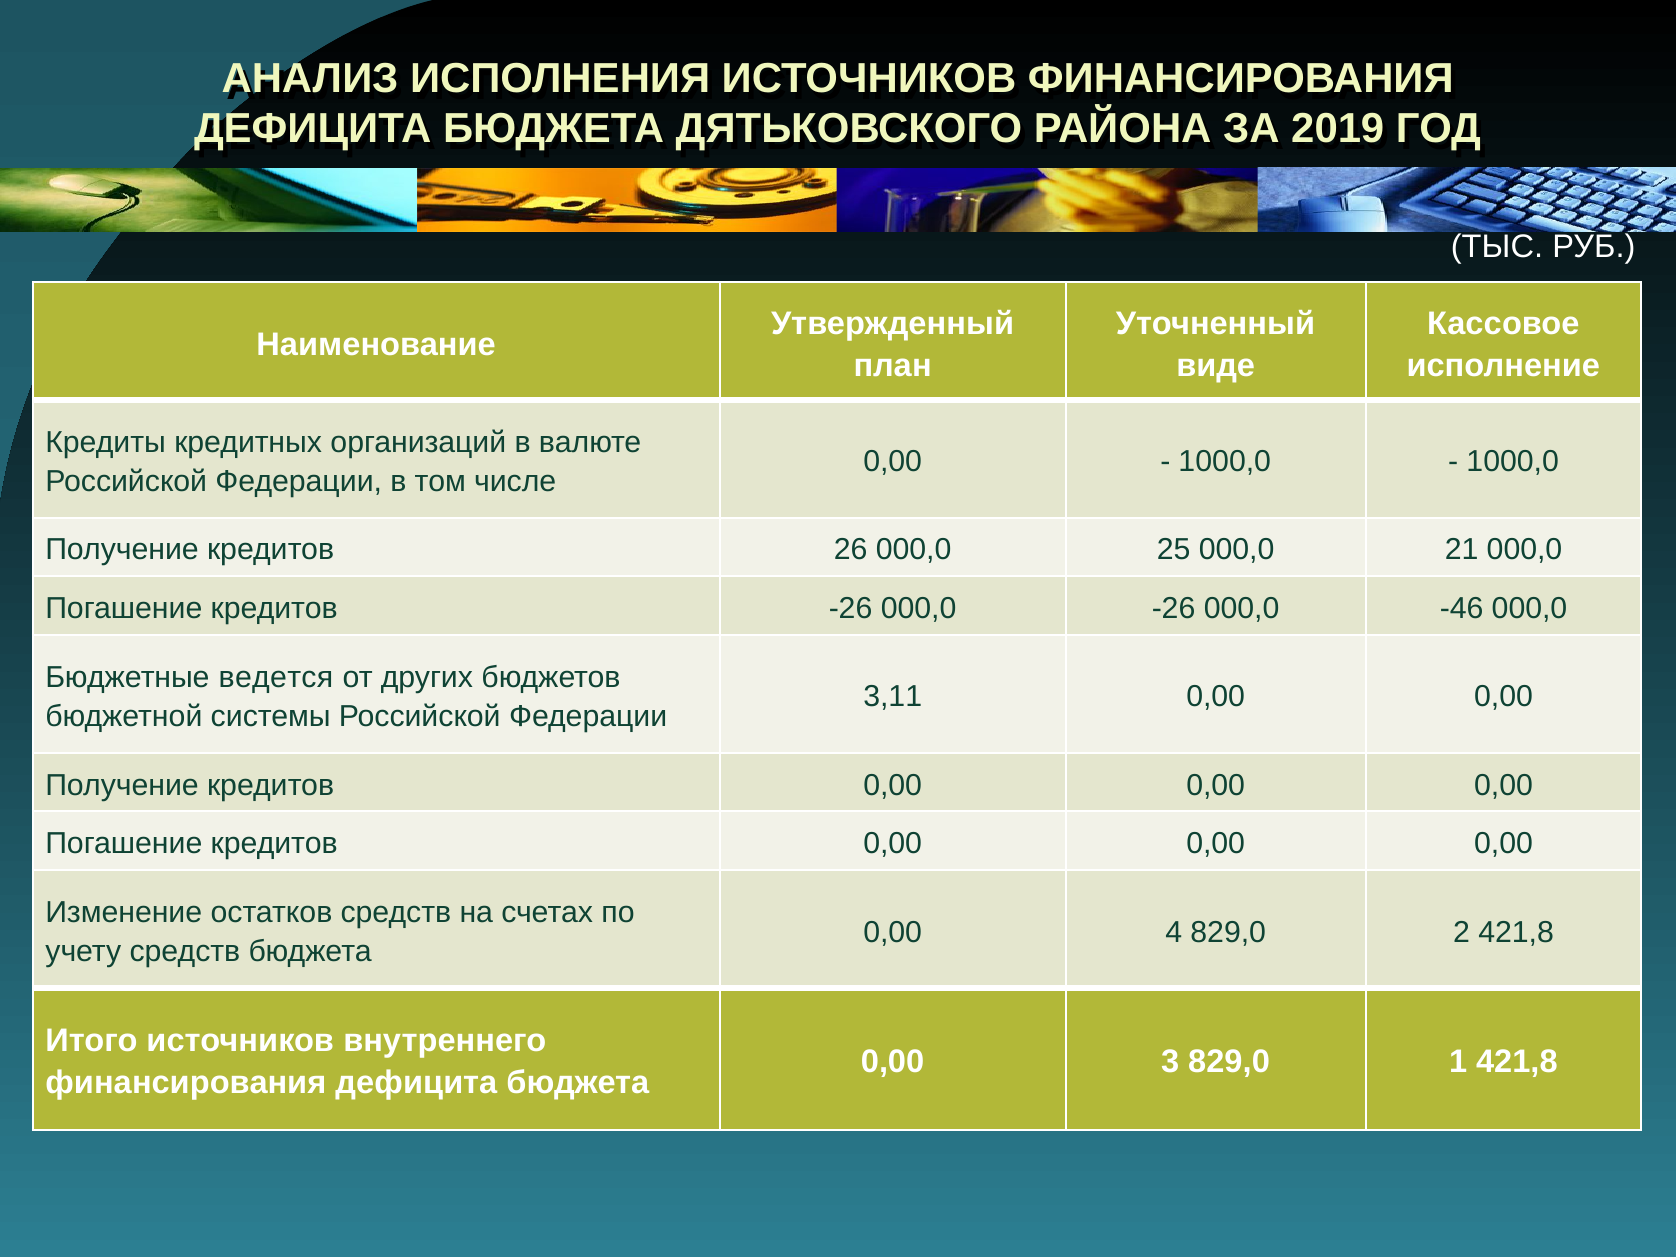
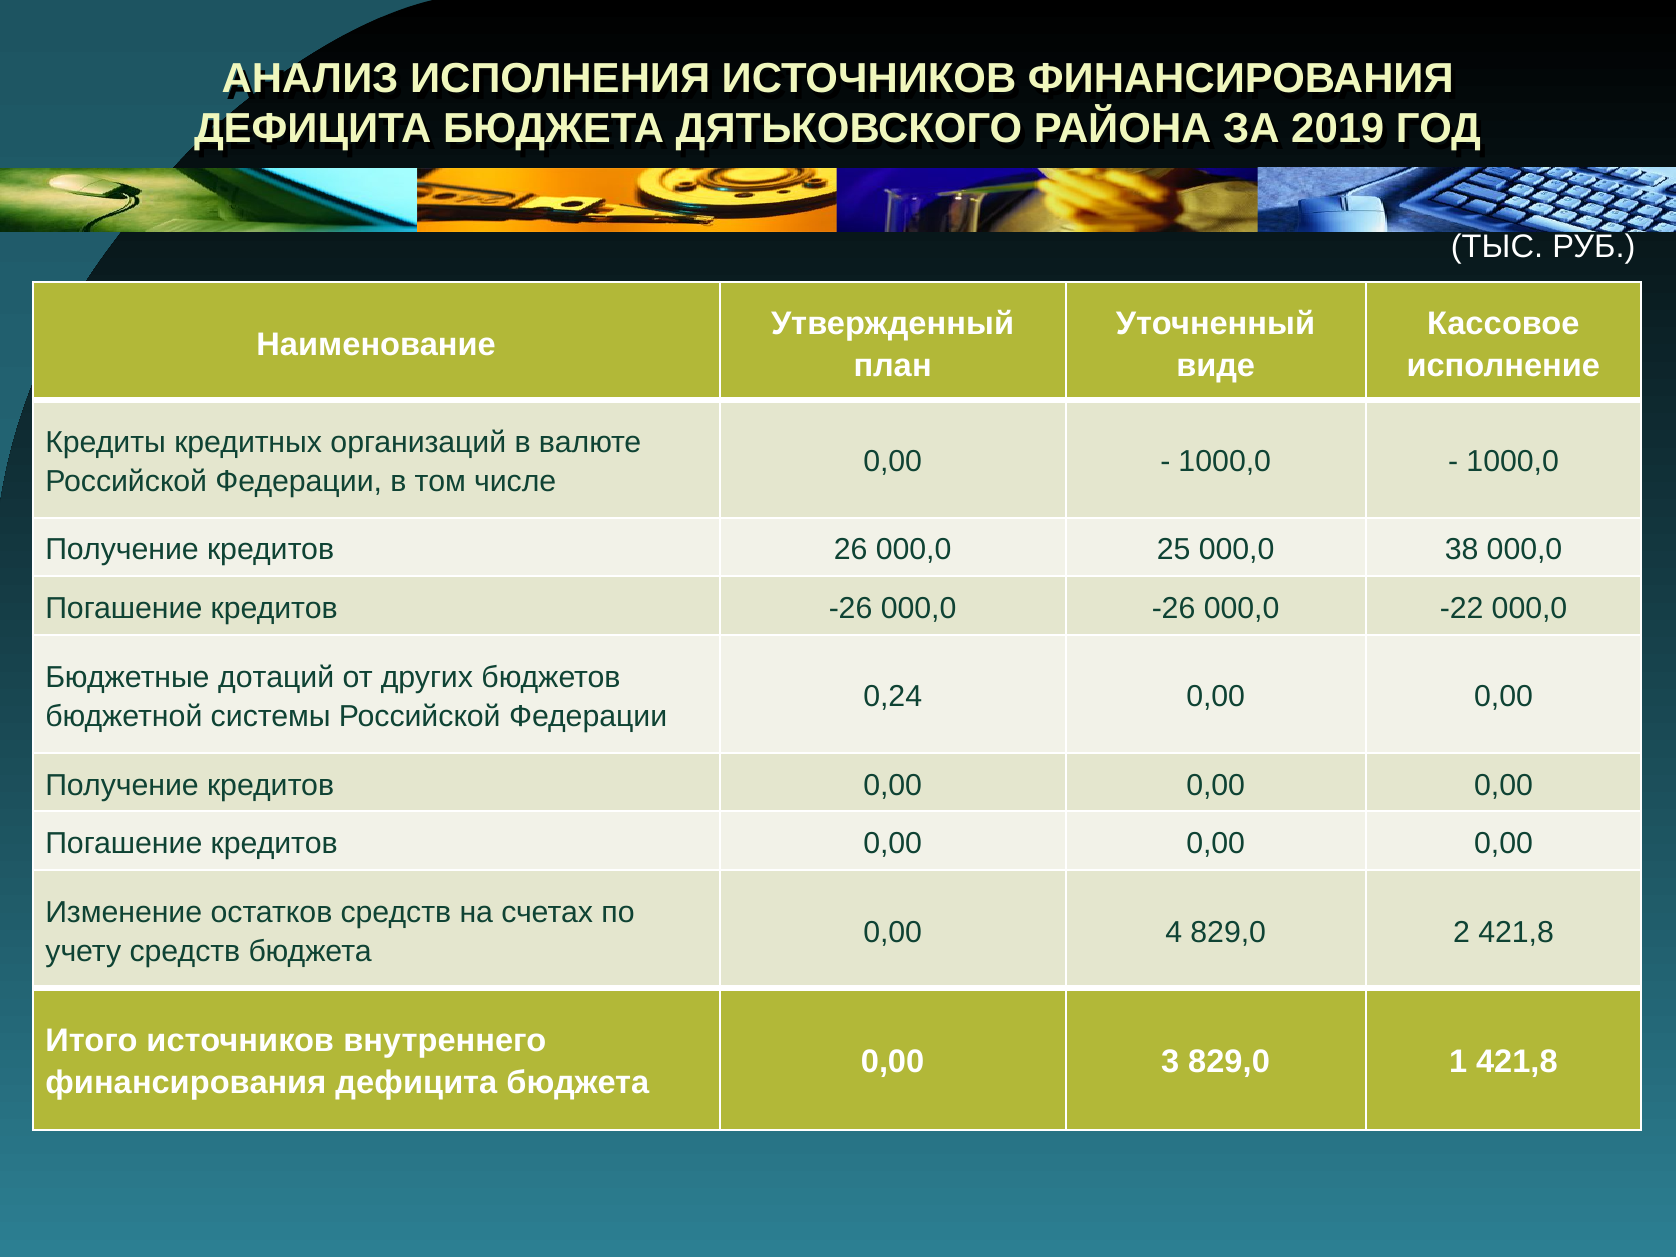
21: 21 -> 38 (1462, 550)
-46: -46 -> -22 (1462, 609)
ведется: ведется -> дотаций (276, 677)
3,11: 3,11 -> 0,24 (893, 697)
